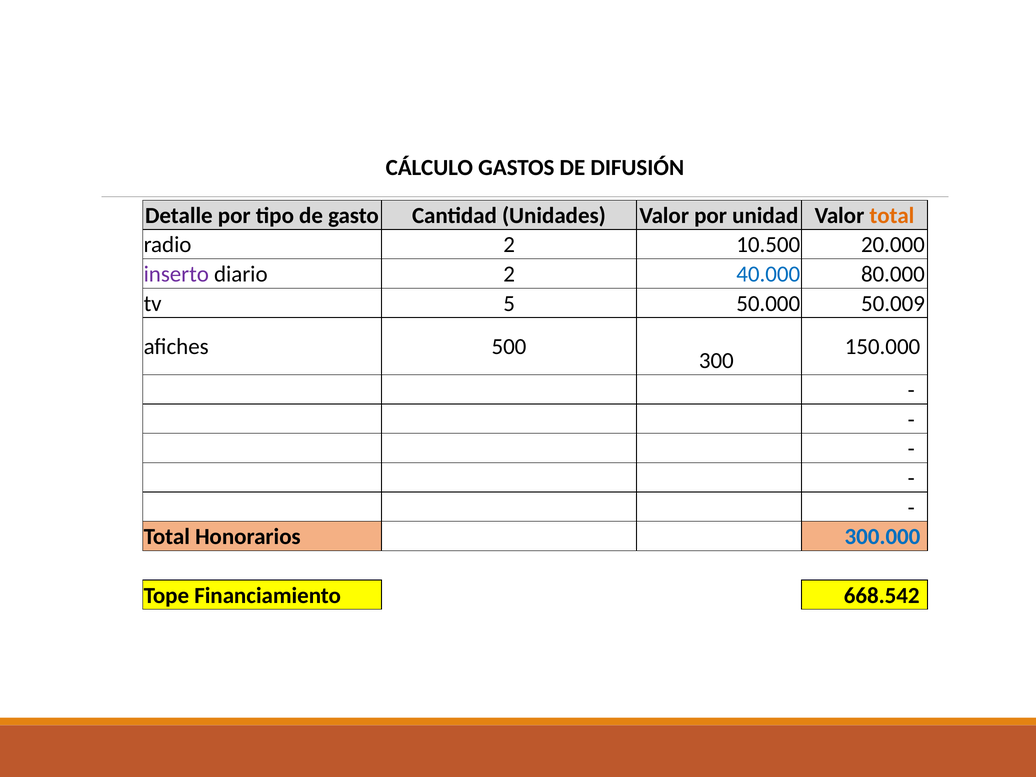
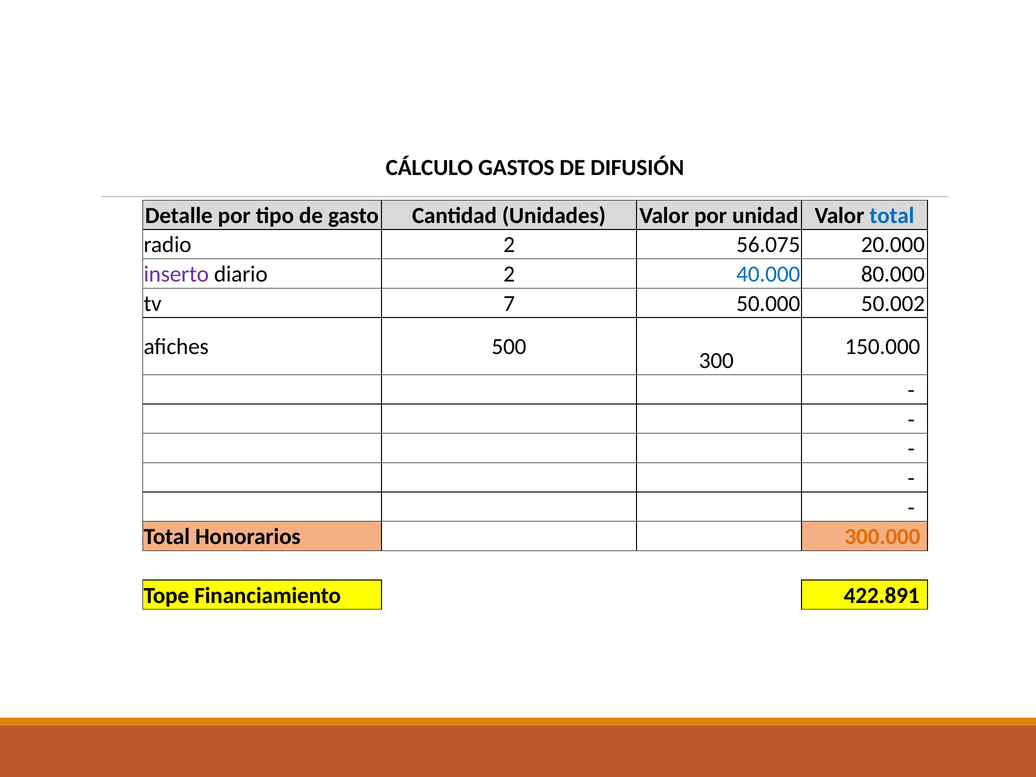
total colour: orange -> blue (892, 216)
10.500: 10.500 -> 56.075 (768, 245)
5: 5 -> 7 (509, 304)
50.009: 50.009 -> 50.002 (893, 304)
300.000 colour: blue -> orange (882, 537)
668.542: 668.542 -> 422.891 (882, 595)
